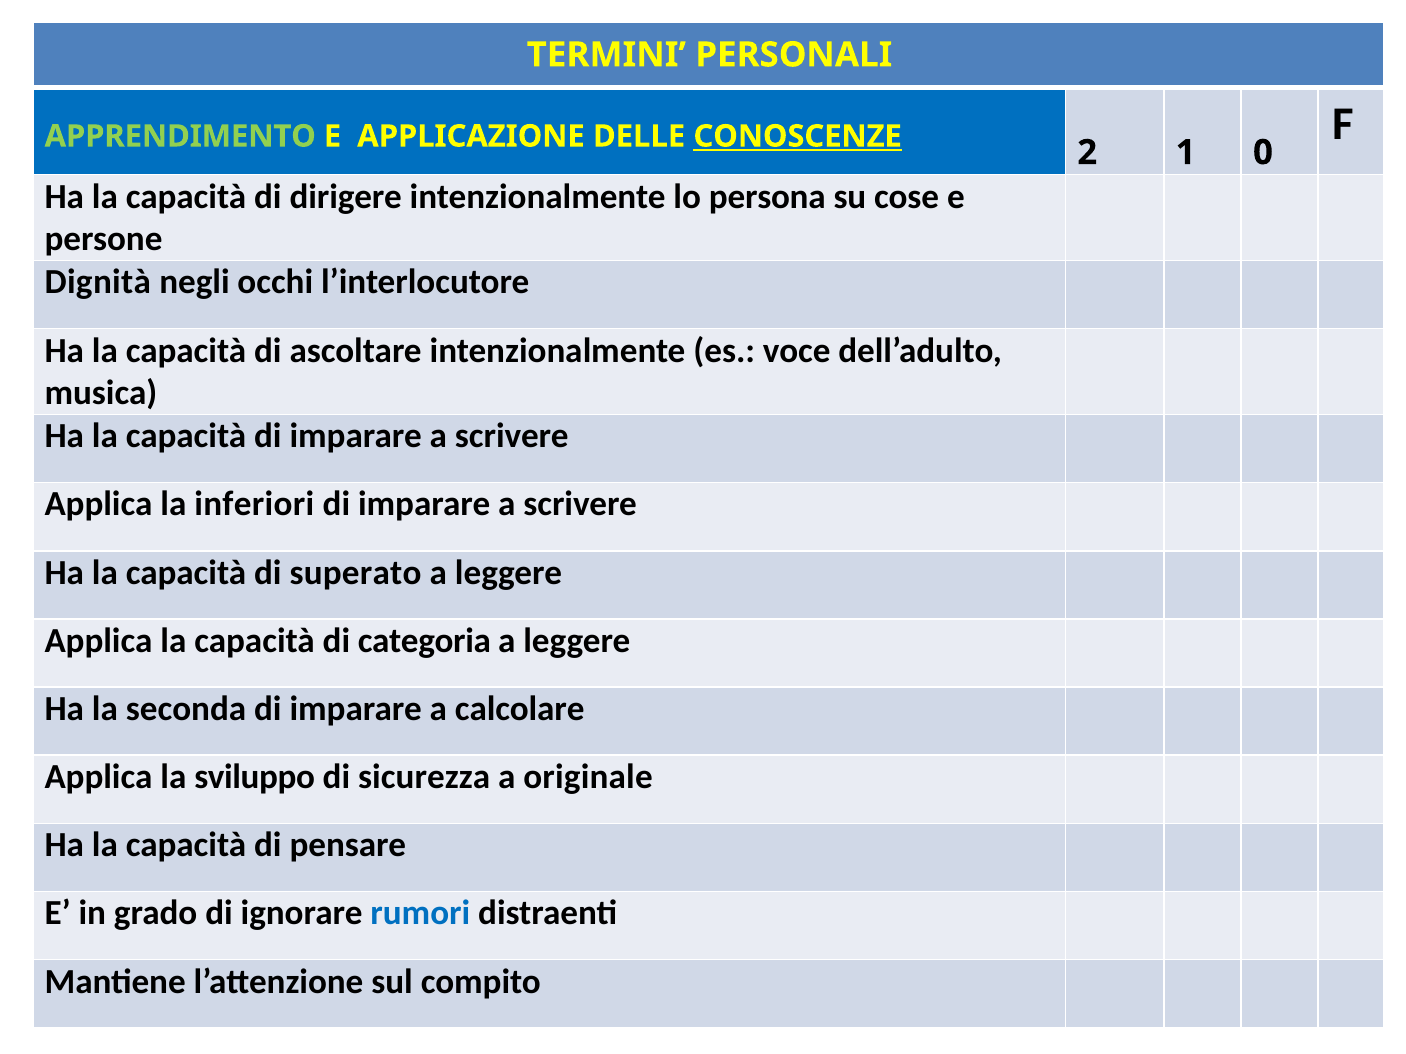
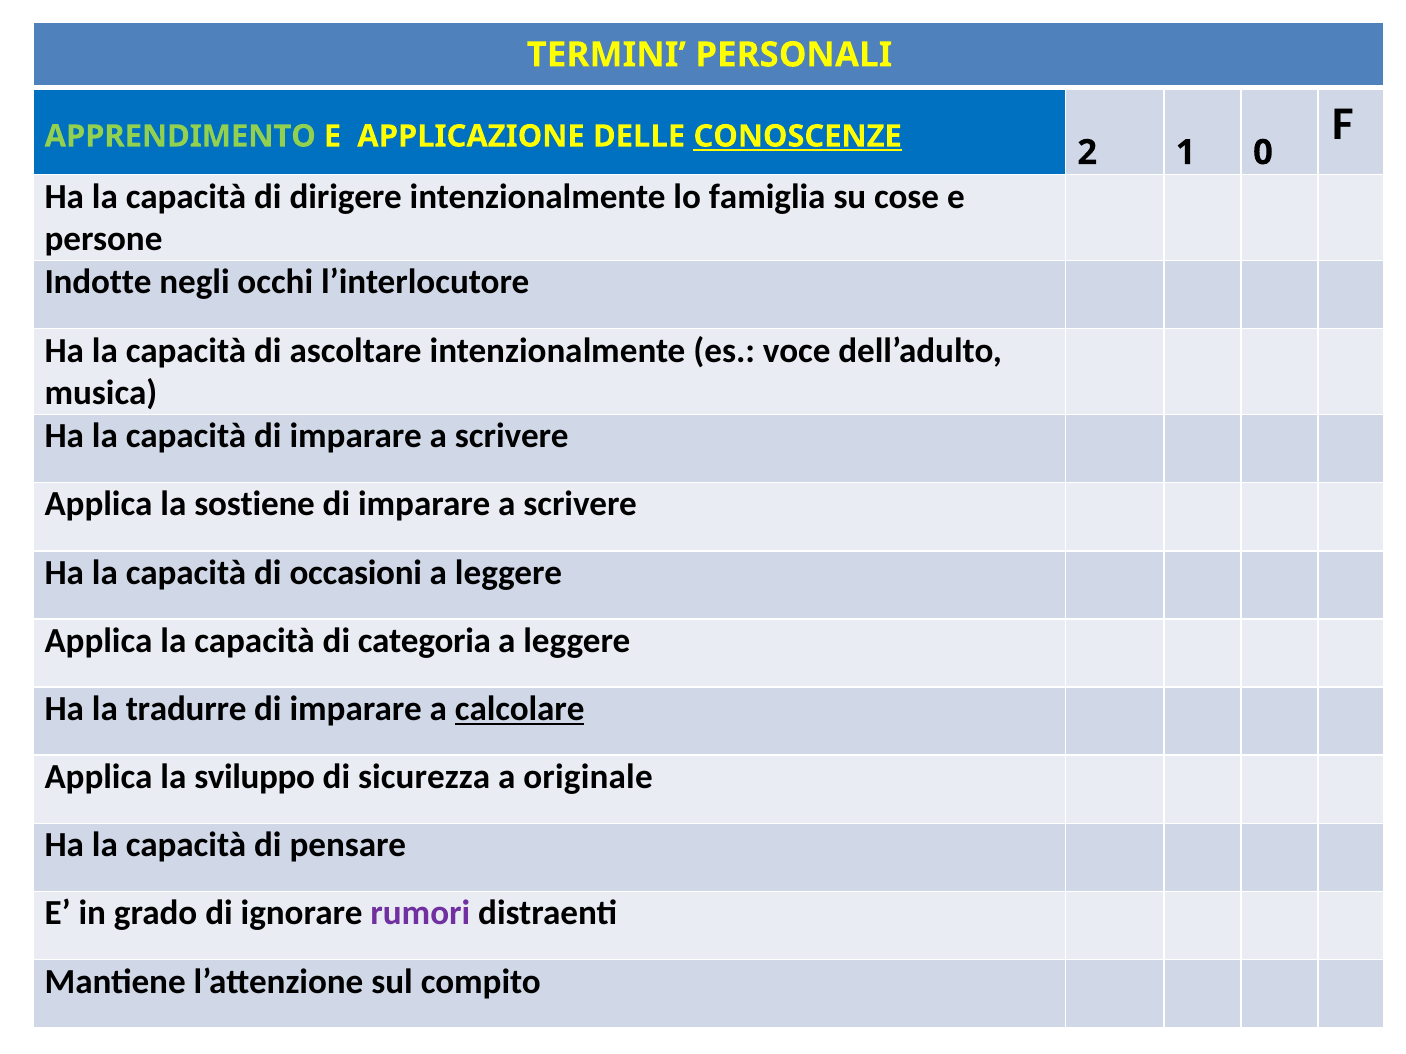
persona: persona -> famiglia (767, 197)
Dignità: Dignità -> Indotte (98, 282)
inferiori: inferiori -> sostiene (255, 505)
superato: superato -> occasioni (356, 573)
seconda: seconda -> tradurre (186, 709)
calcolare underline: none -> present (520, 709)
rumori colour: blue -> purple (420, 914)
